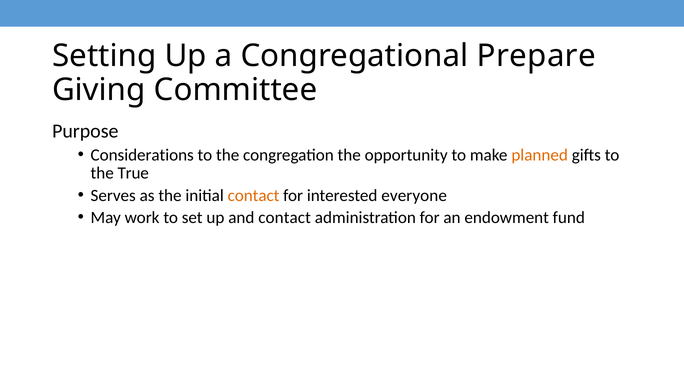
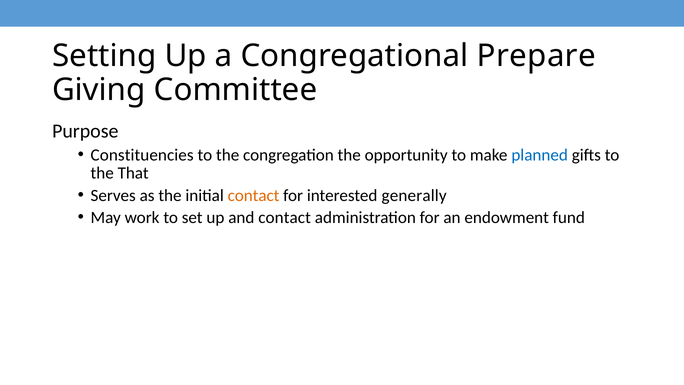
Considerations: Considerations -> Constituencies (142, 155)
planned colour: orange -> blue (540, 155)
True: True -> That (133, 173)
everyone: everyone -> generally (414, 195)
